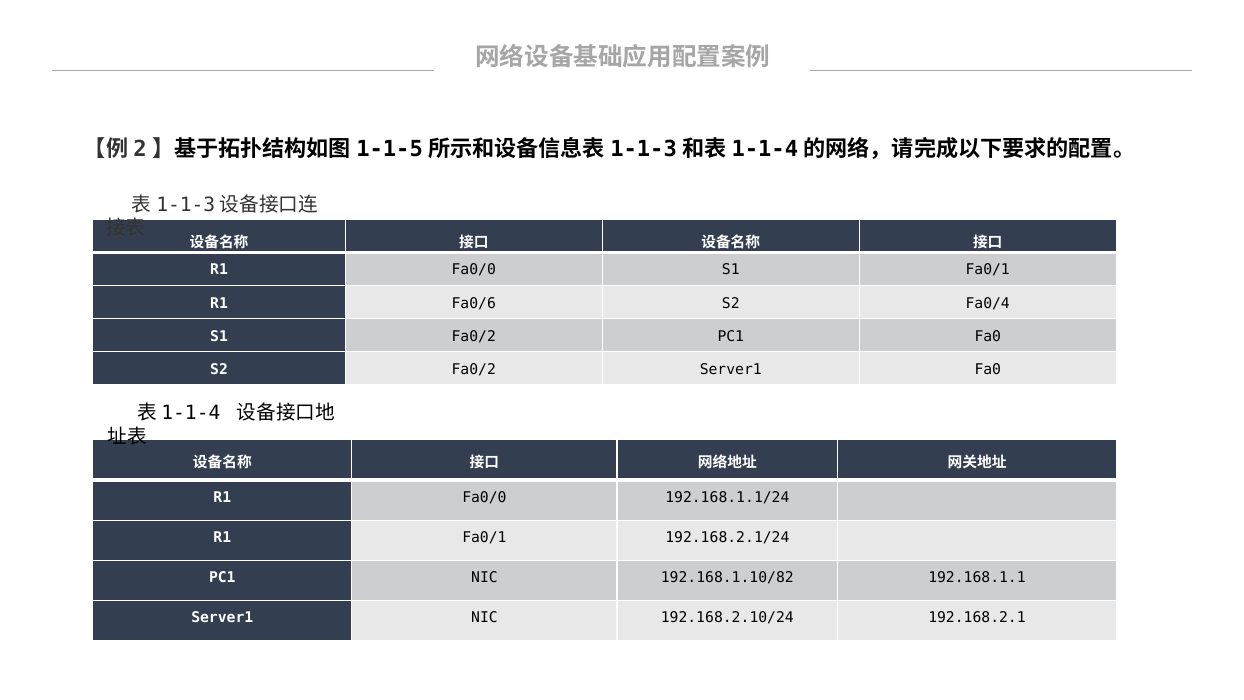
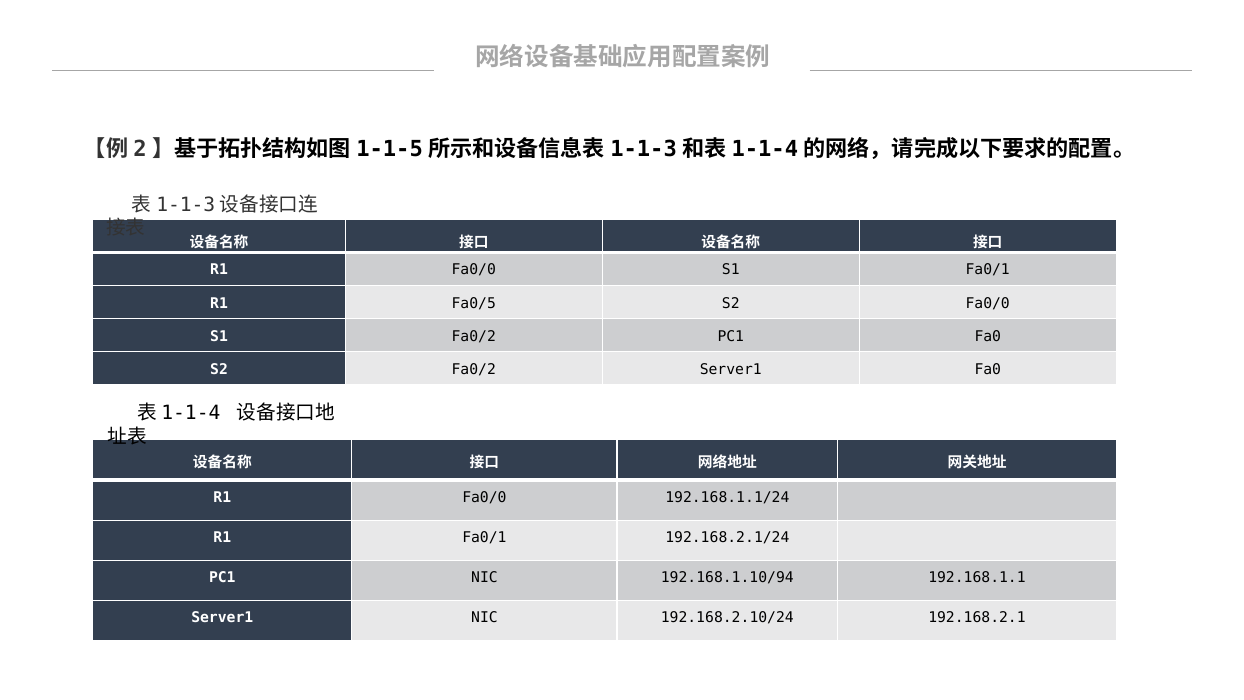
Fa0/6: Fa0/6 -> Fa0/5 (474, 303)
S2 Fa0/4: Fa0/4 -> Fa0/0 (988, 303)
192.168.1.10/82: 192.168.1.10/82 -> 192.168.1.10/94 (727, 578)
